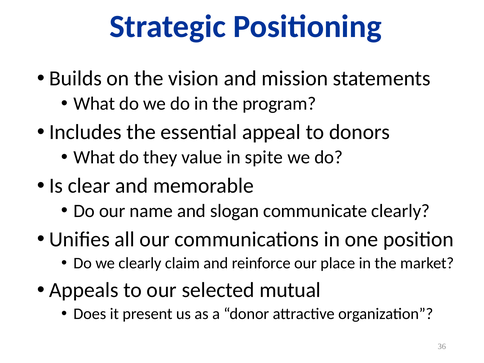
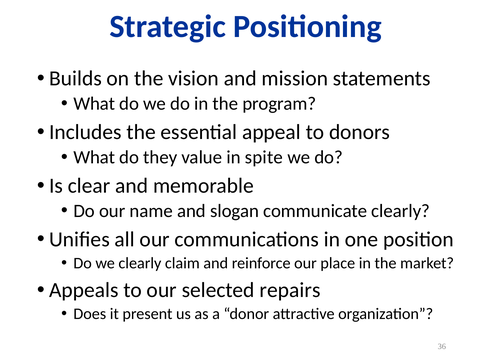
mutual: mutual -> repairs (290, 290)
